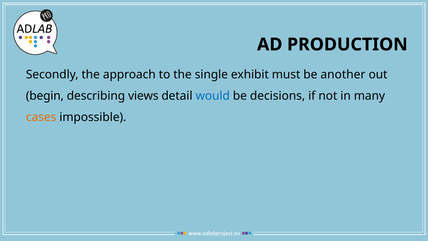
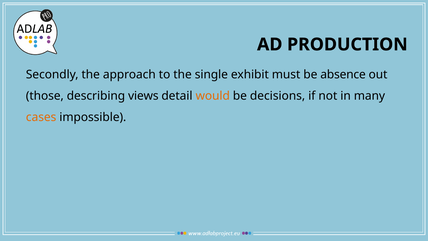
another: another -> absence (343, 74)
begin: begin -> those (45, 96)
would colour: blue -> orange (213, 96)
